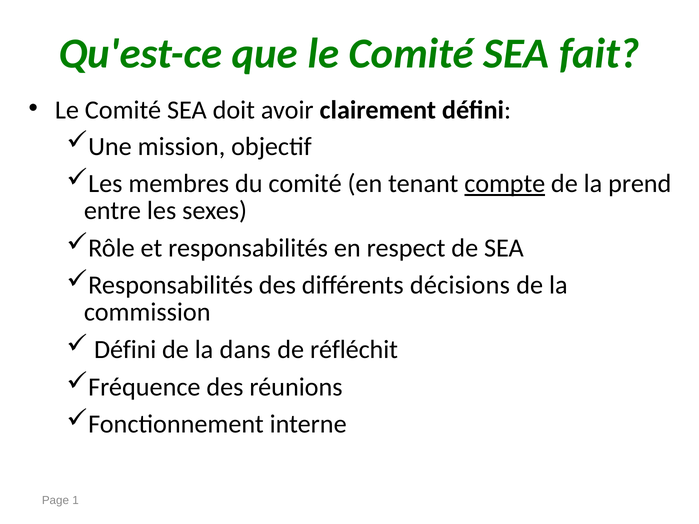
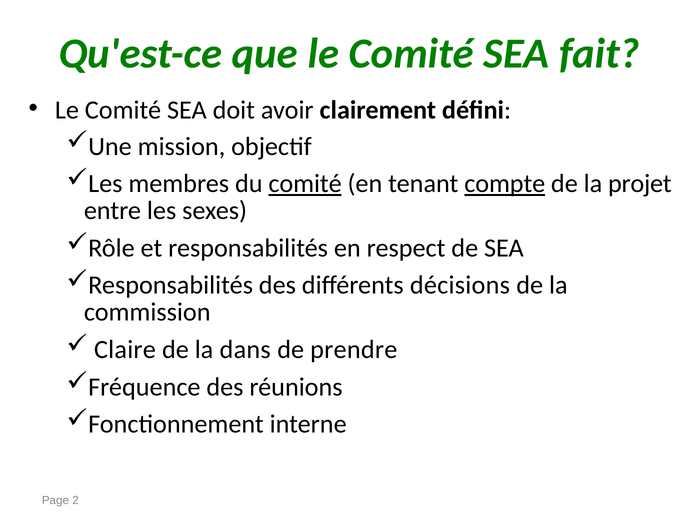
comité underline: none -> present (305, 184)
prend: prend -> projet (640, 184)
Défini: Défini -> Claire (125, 350)
réfléchit: réfléchit -> prendre (354, 350)
1: 1 -> 2 (76, 501)
